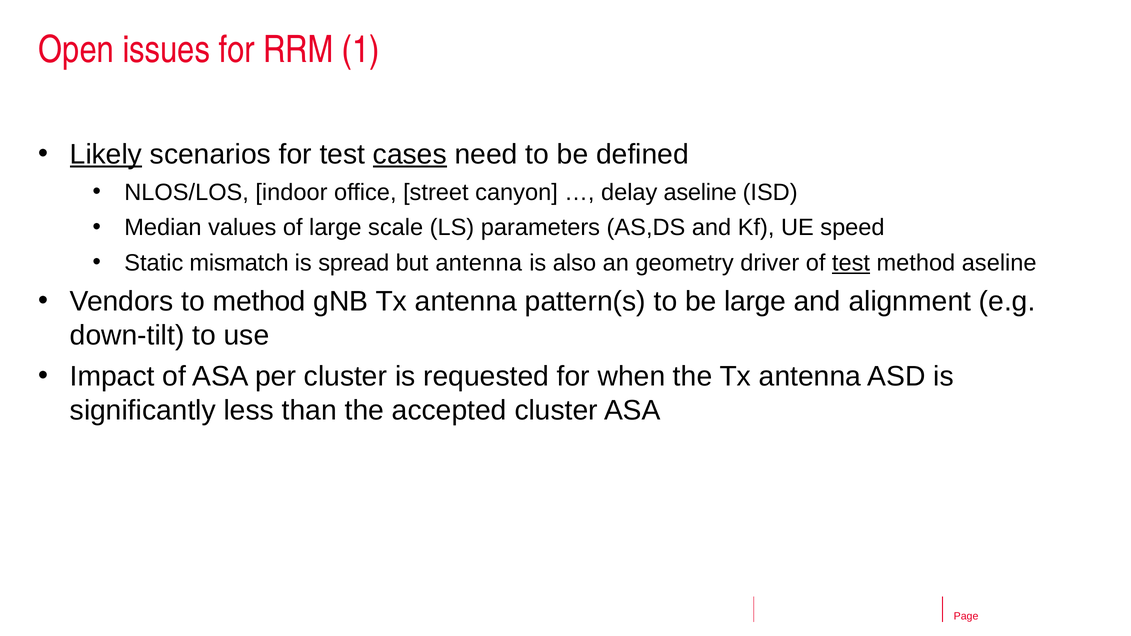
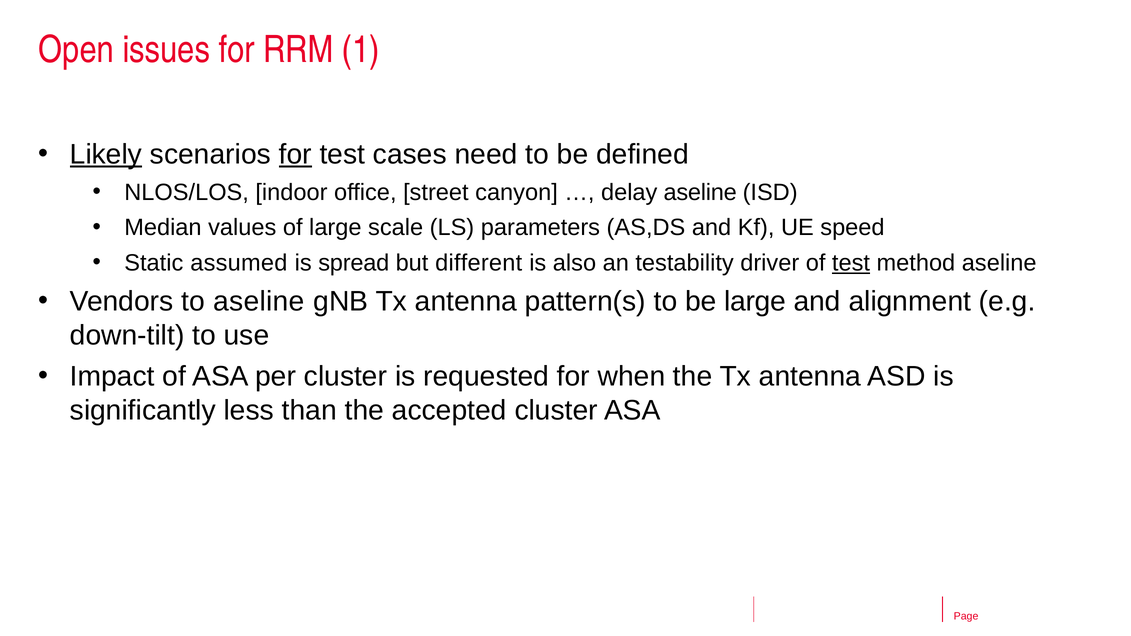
for underline: none -> present (295, 154)
cases underline: present -> none (410, 154)
mismatch: mismatch -> assumed (239, 263)
but antenna: antenna -> different (479, 263)
geometry: geometry -> testability (685, 263)
to method: method -> aseline (259, 302)
